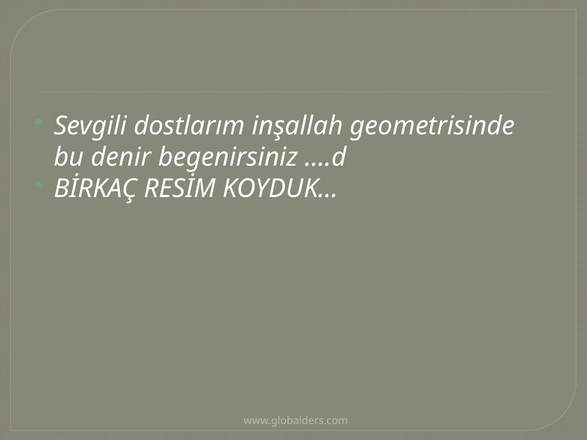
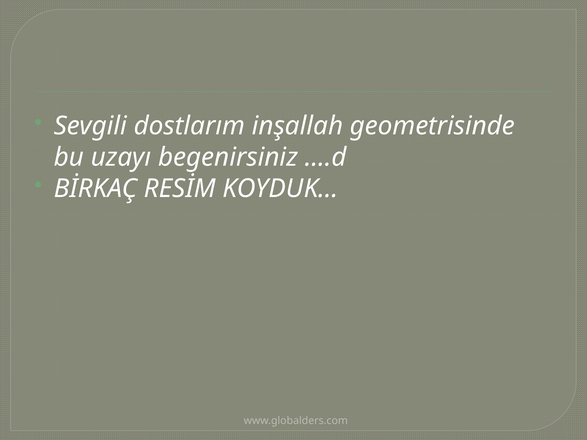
denir: denir -> uzayı (121, 157)
